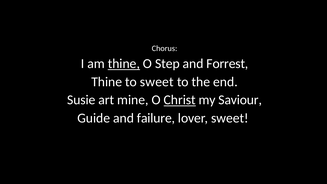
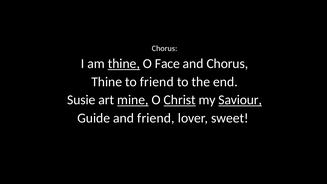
Step: Step -> Face (167, 64)
and Forrest: Forrest -> Chorus (227, 64)
to sweet: sweet -> friend (157, 82)
mine underline: none -> present (133, 100)
Saviour underline: none -> present (240, 100)
and failure: failure -> friend (156, 118)
